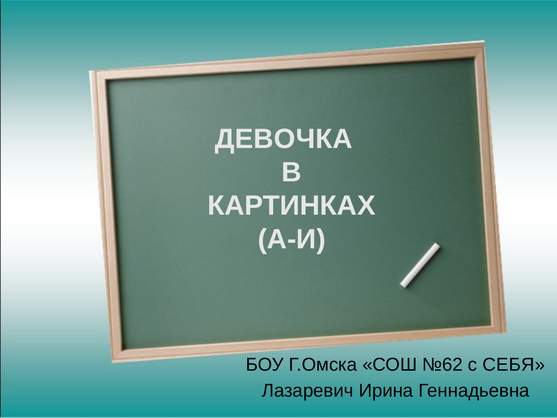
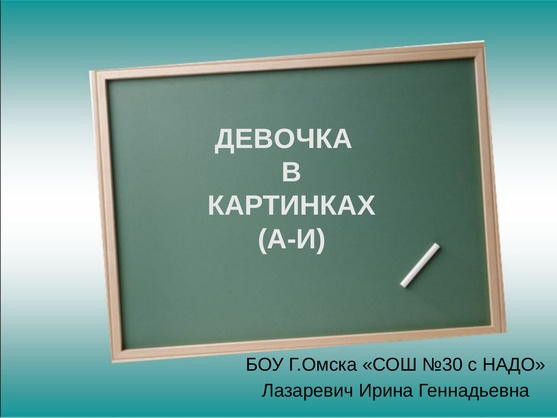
№62: №62 -> №30 (442, 364)
СЕБЯ: СЕБЯ -> НАДО (514, 364)
